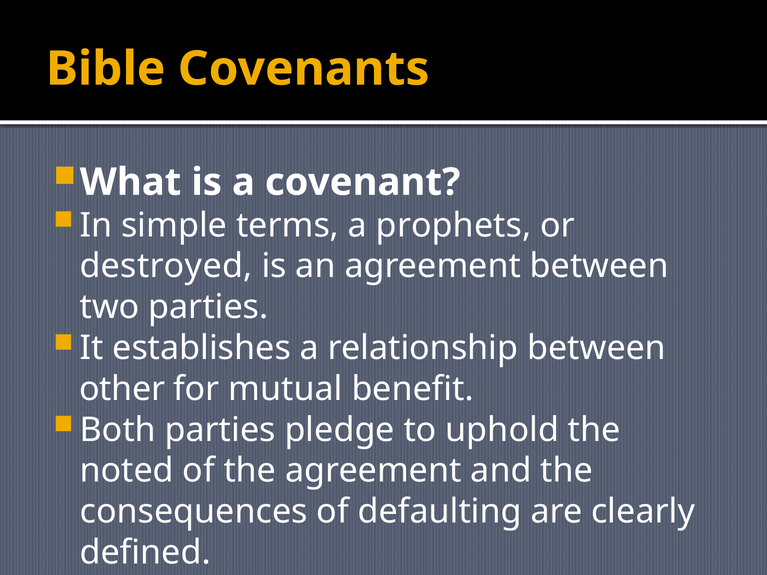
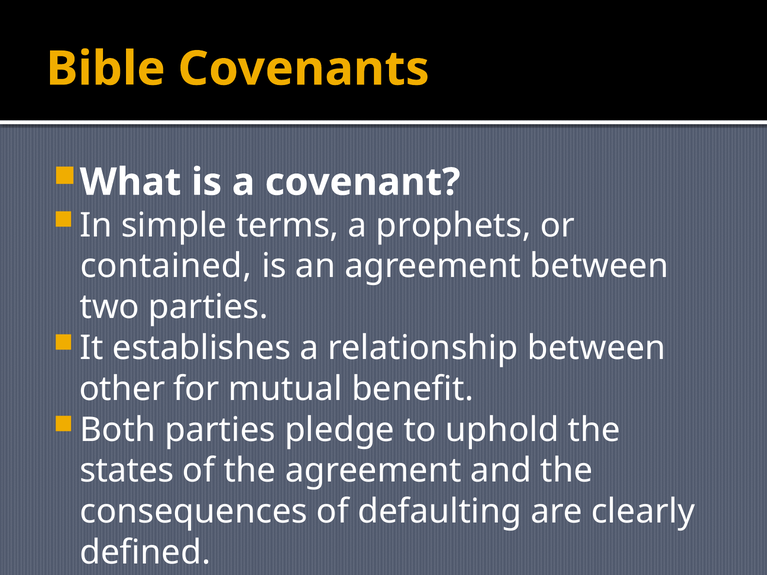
destroyed: destroyed -> contained (166, 266)
noted: noted -> states (127, 471)
